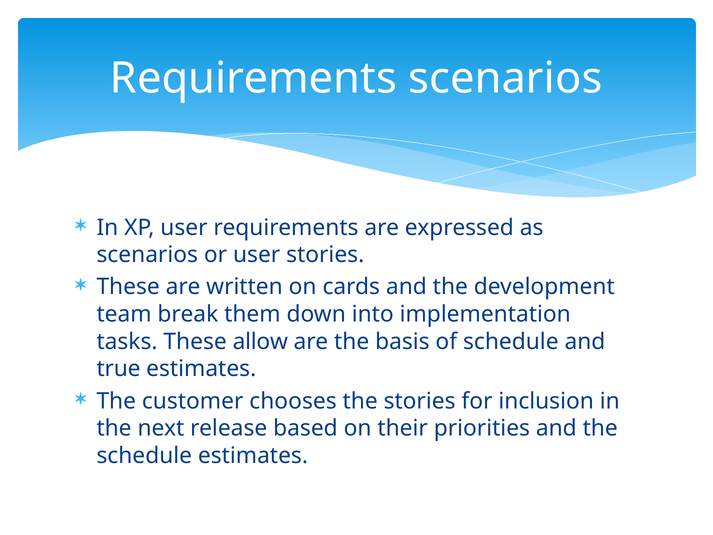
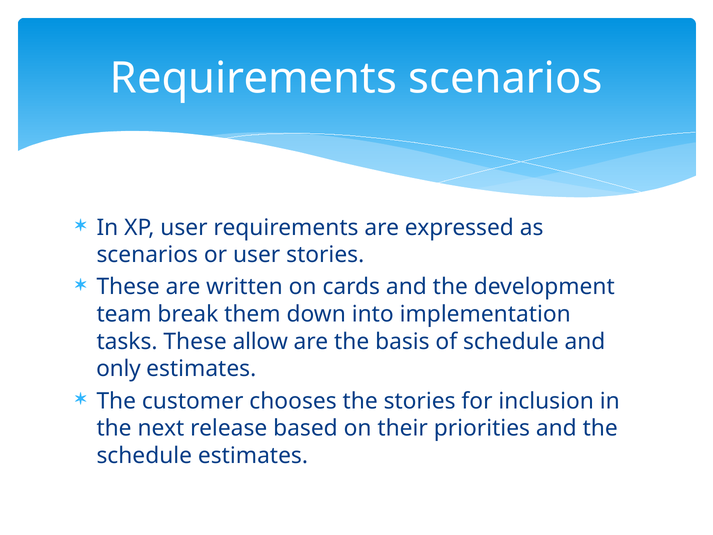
true: true -> only (119, 369)
